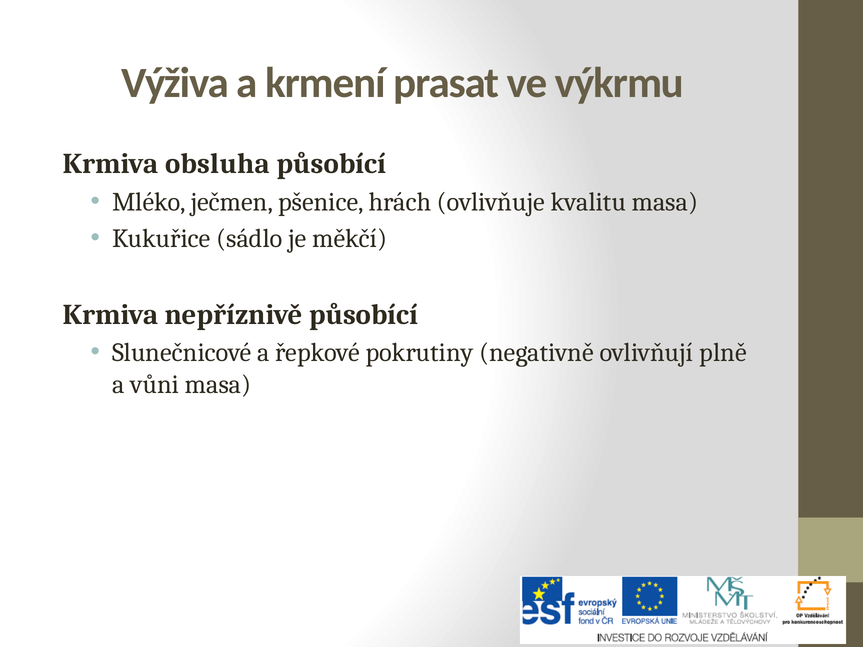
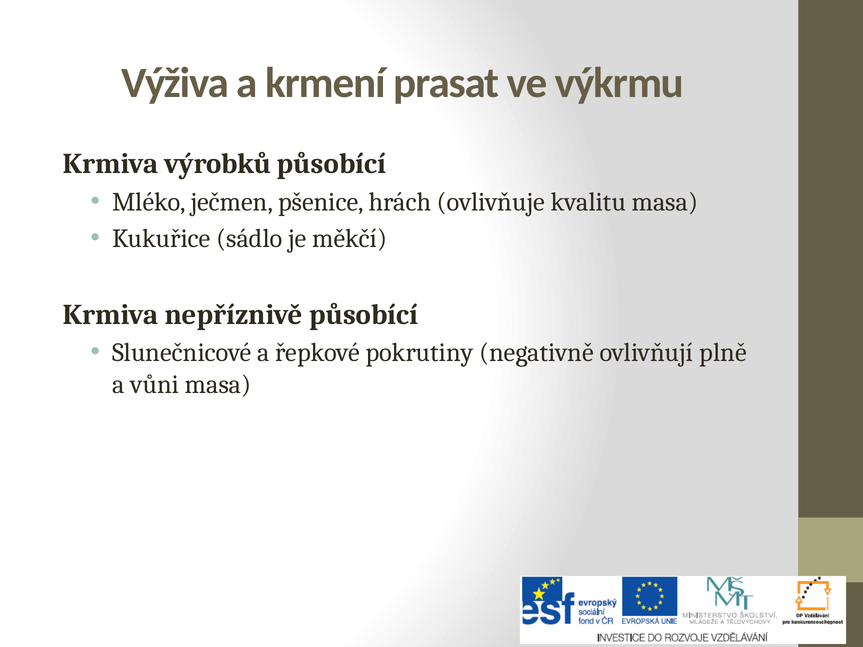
obsluha: obsluha -> výrobků (218, 164)
